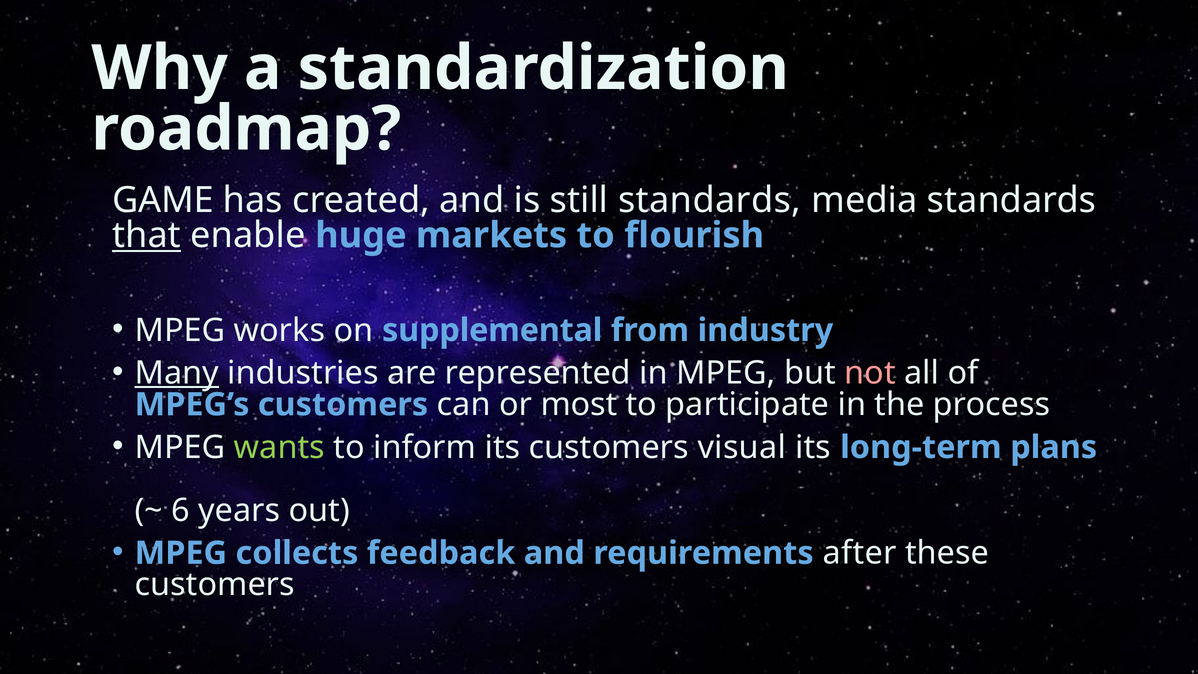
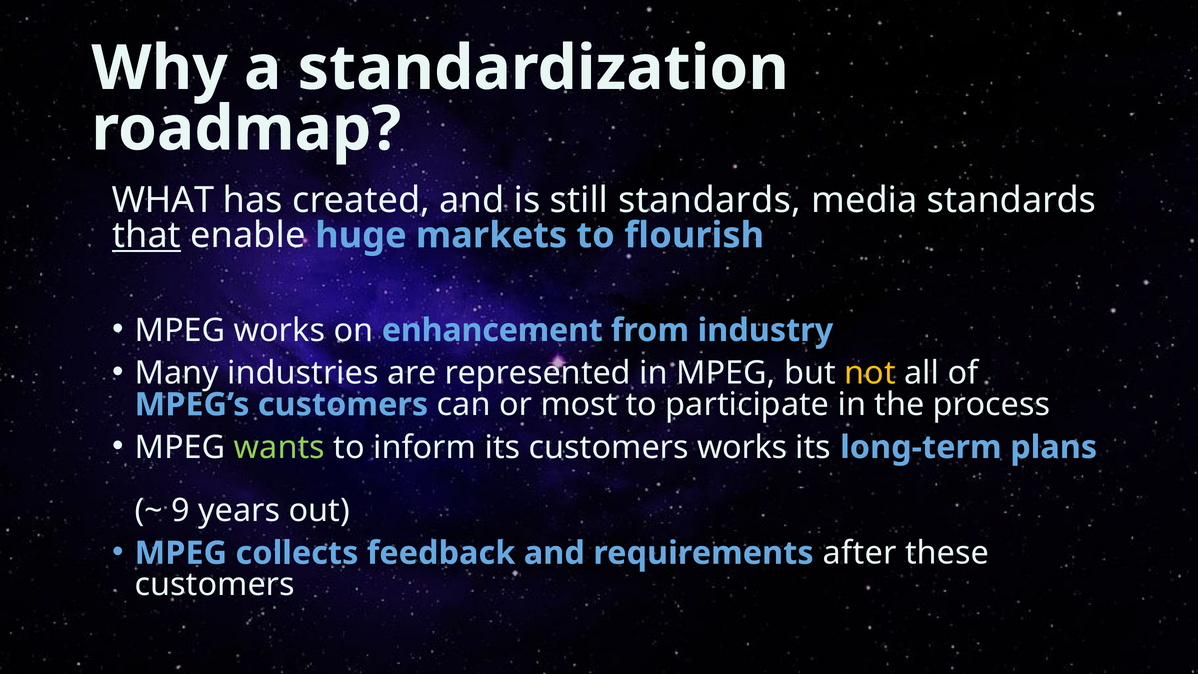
GAME: GAME -> WHAT (163, 200)
supplemental: supplemental -> enhancement (492, 330)
Many underline: present -> none (177, 373)
not colour: pink -> yellow (870, 373)
customers visual: visual -> works (742, 447)
6: 6 -> 9 (181, 510)
